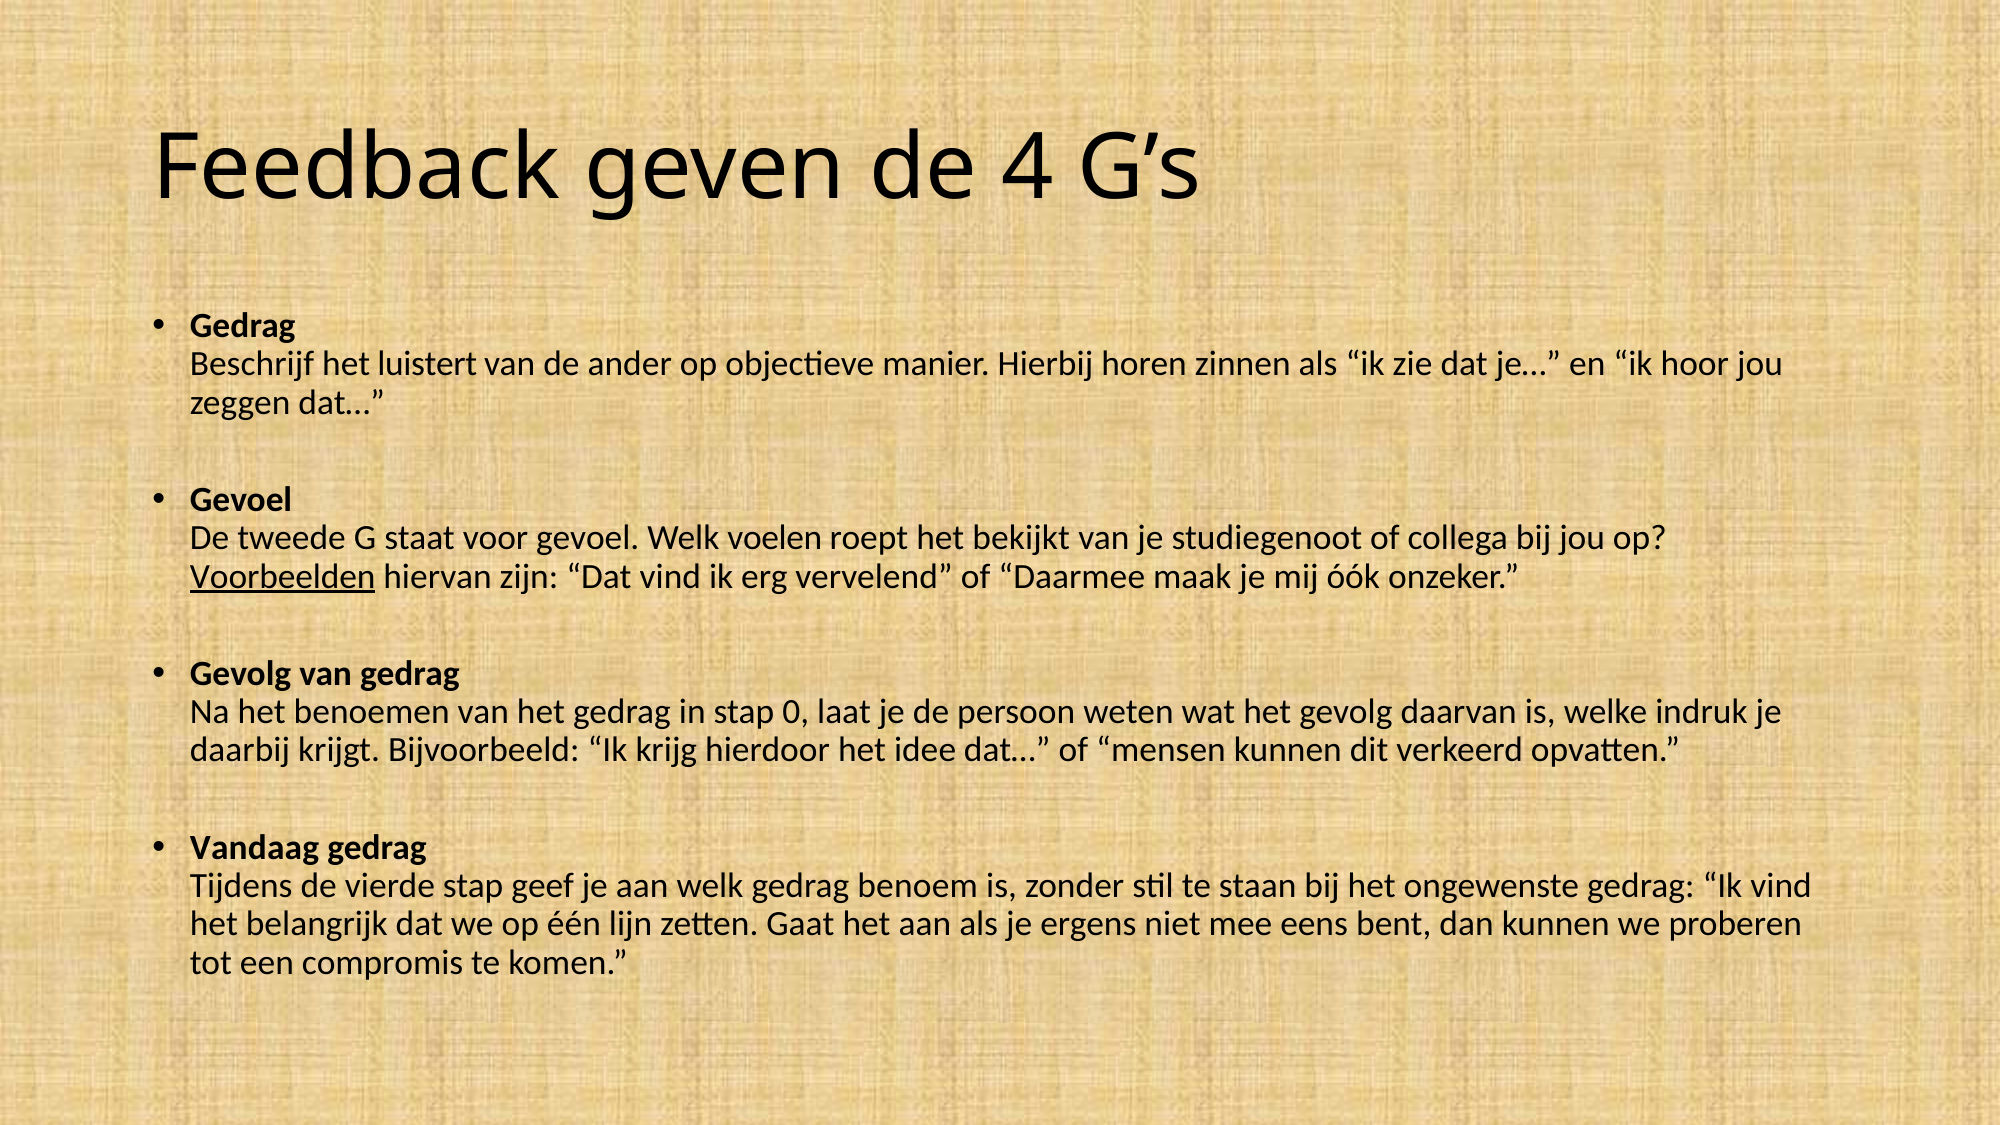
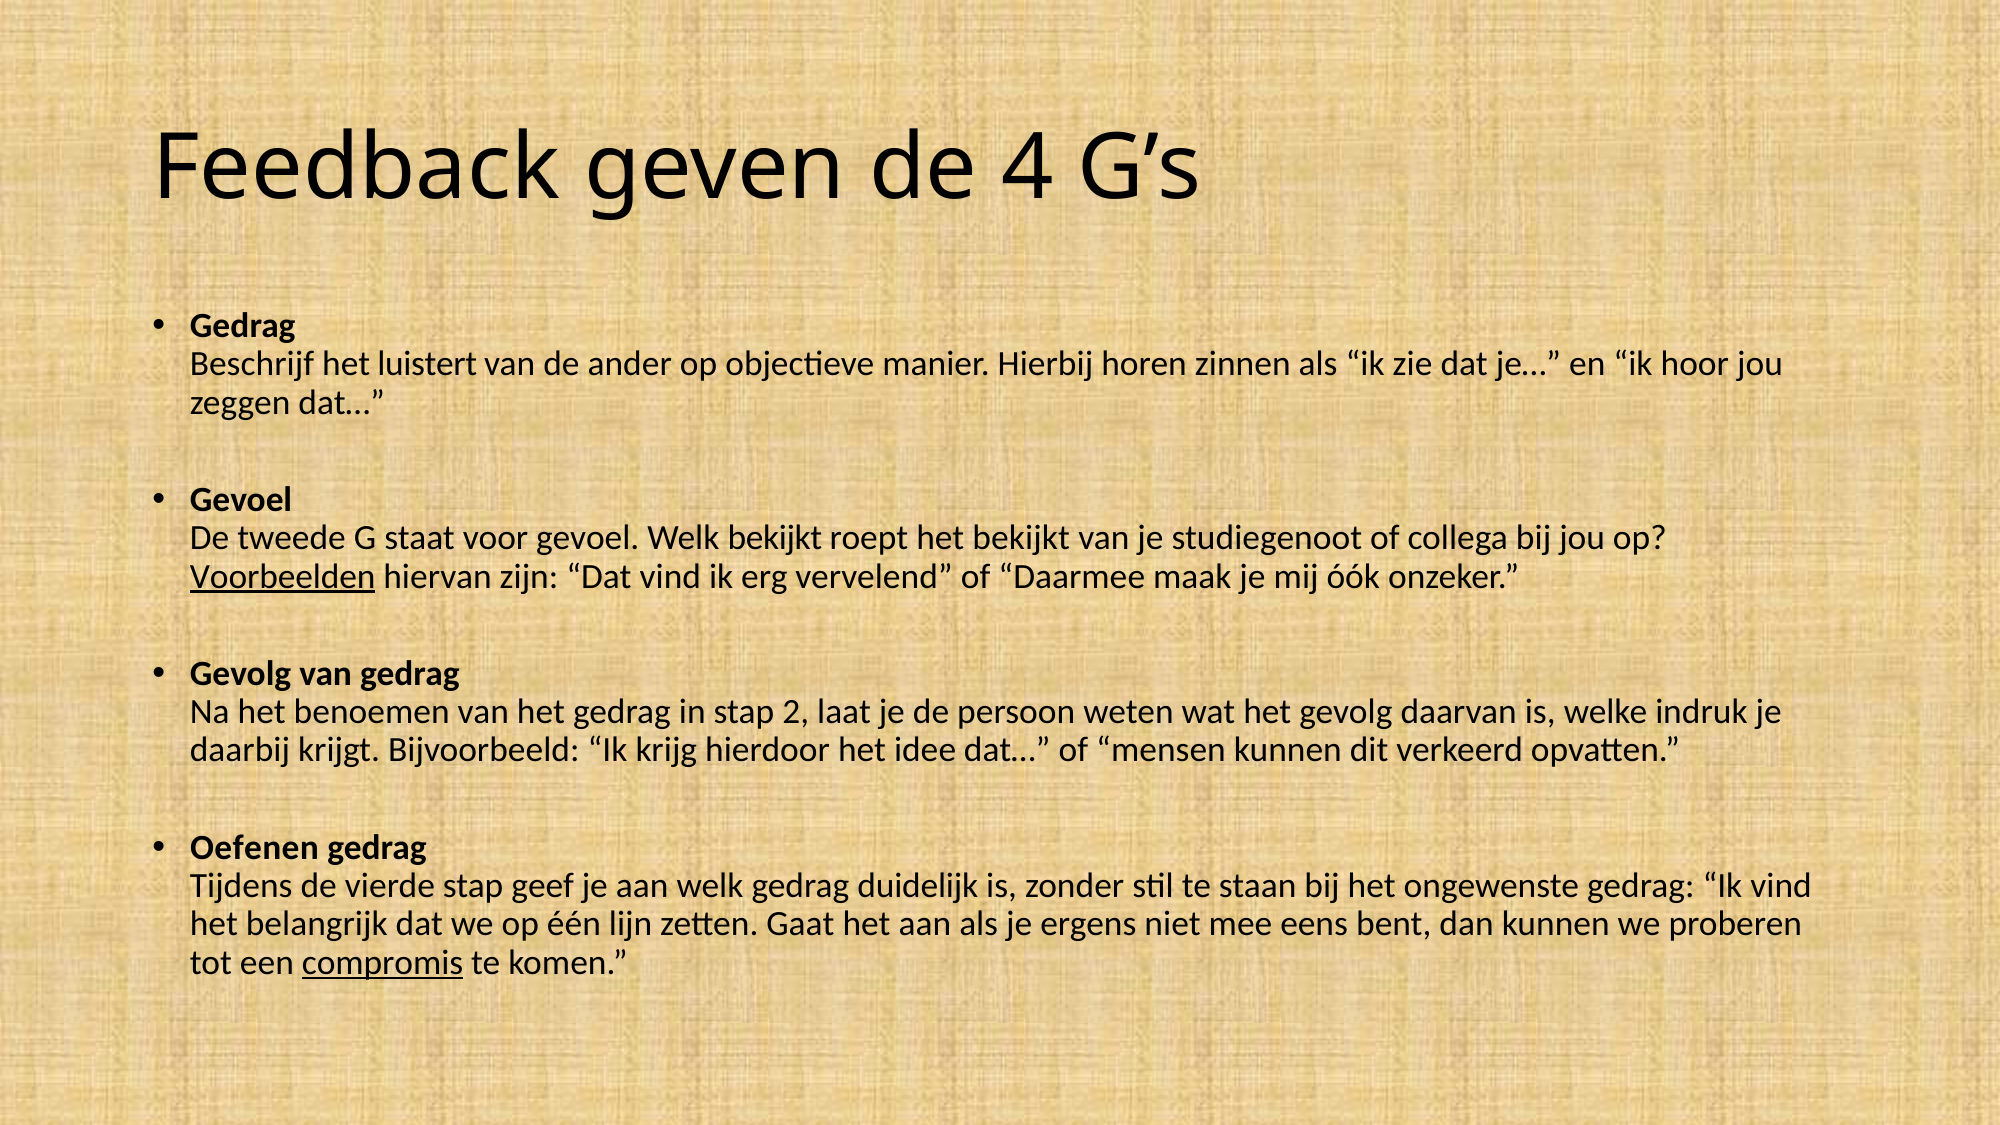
Welk voelen: voelen -> bekijkt (775, 538)
0: 0 -> 2 (796, 712)
Vandaag: Vandaag -> Oefenen (254, 848)
benoem: benoem -> duidelijk (918, 886)
compromis underline: none -> present (383, 962)
